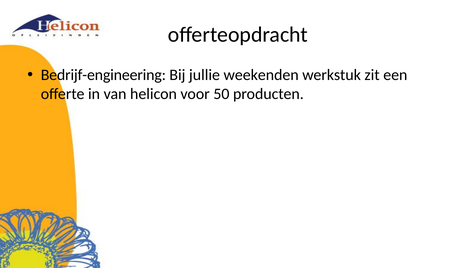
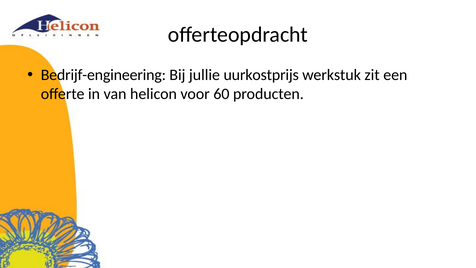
weekenden: weekenden -> uurkostprijs (261, 75)
50: 50 -> 60 (221, 94)
